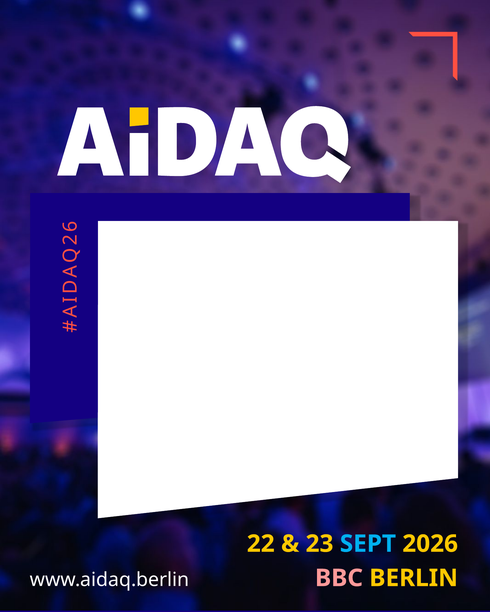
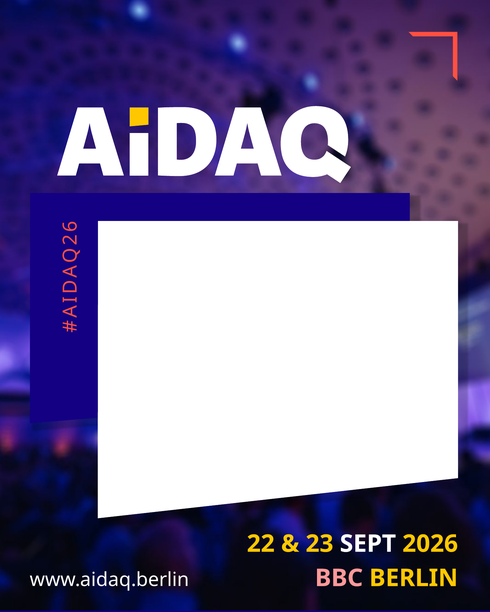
SEPT colour: light blue -> white (368, 544)
